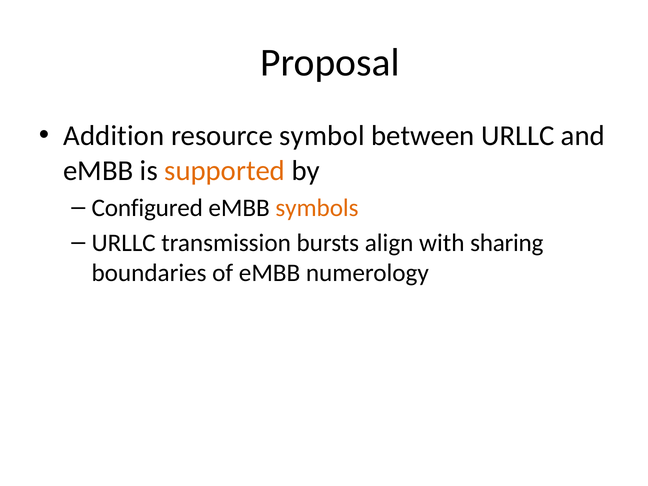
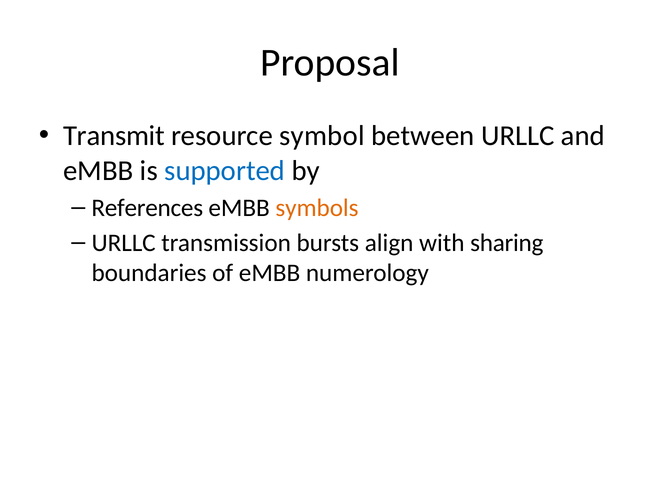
Addition: Addition -> Transmit (114, 136)
supported colour: orange -> blue (225, 171)
Configured: Configured -> References (147, 208)
